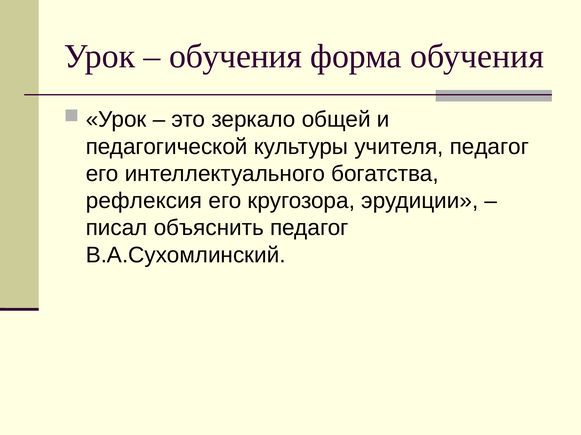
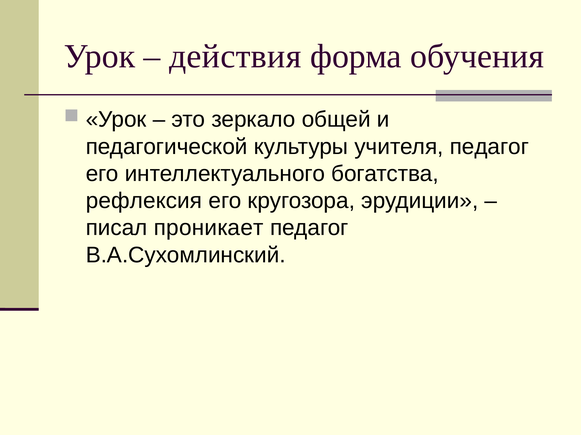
обучения: обучения -> действия (235, 56)
объяснить: объяснить -> проникает (209, 228)
